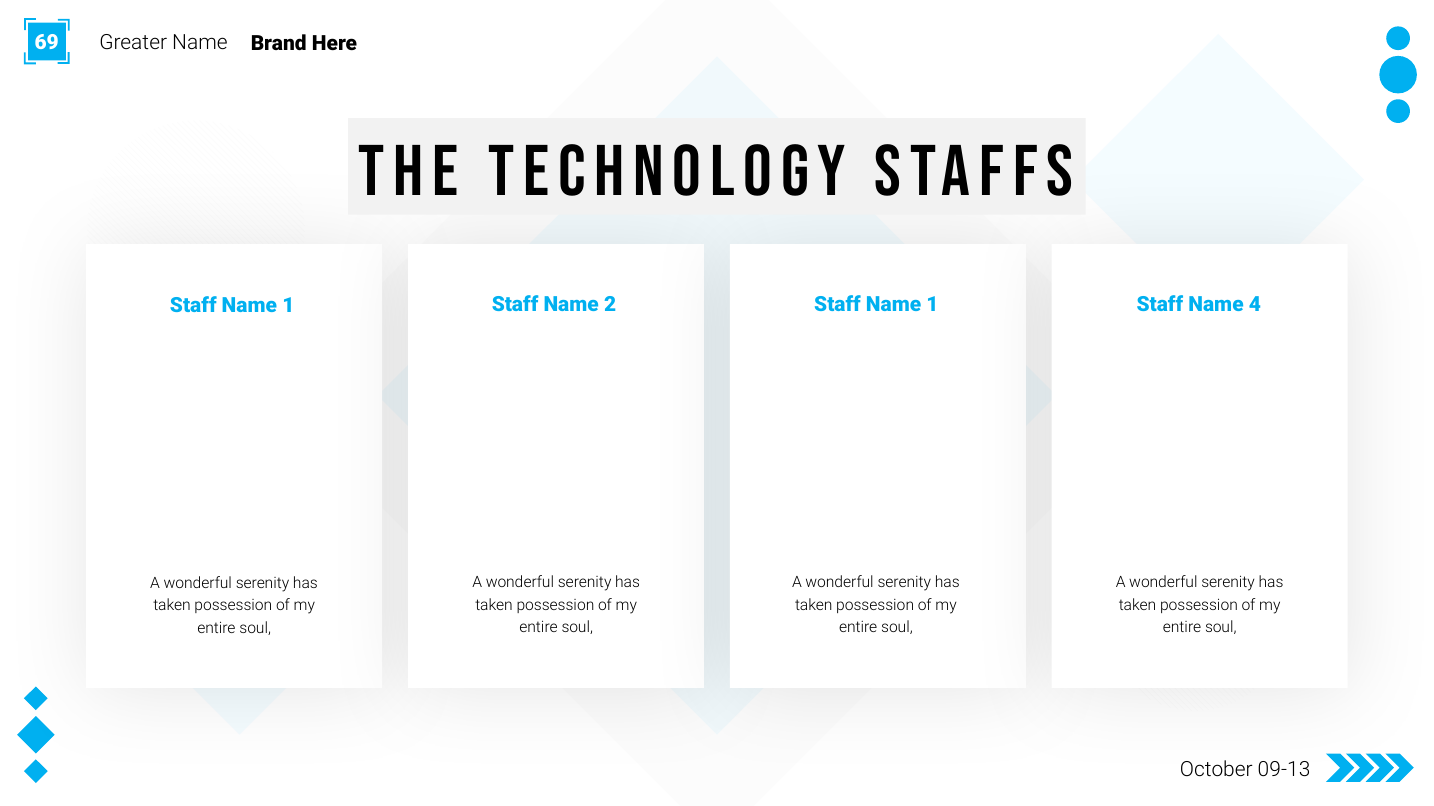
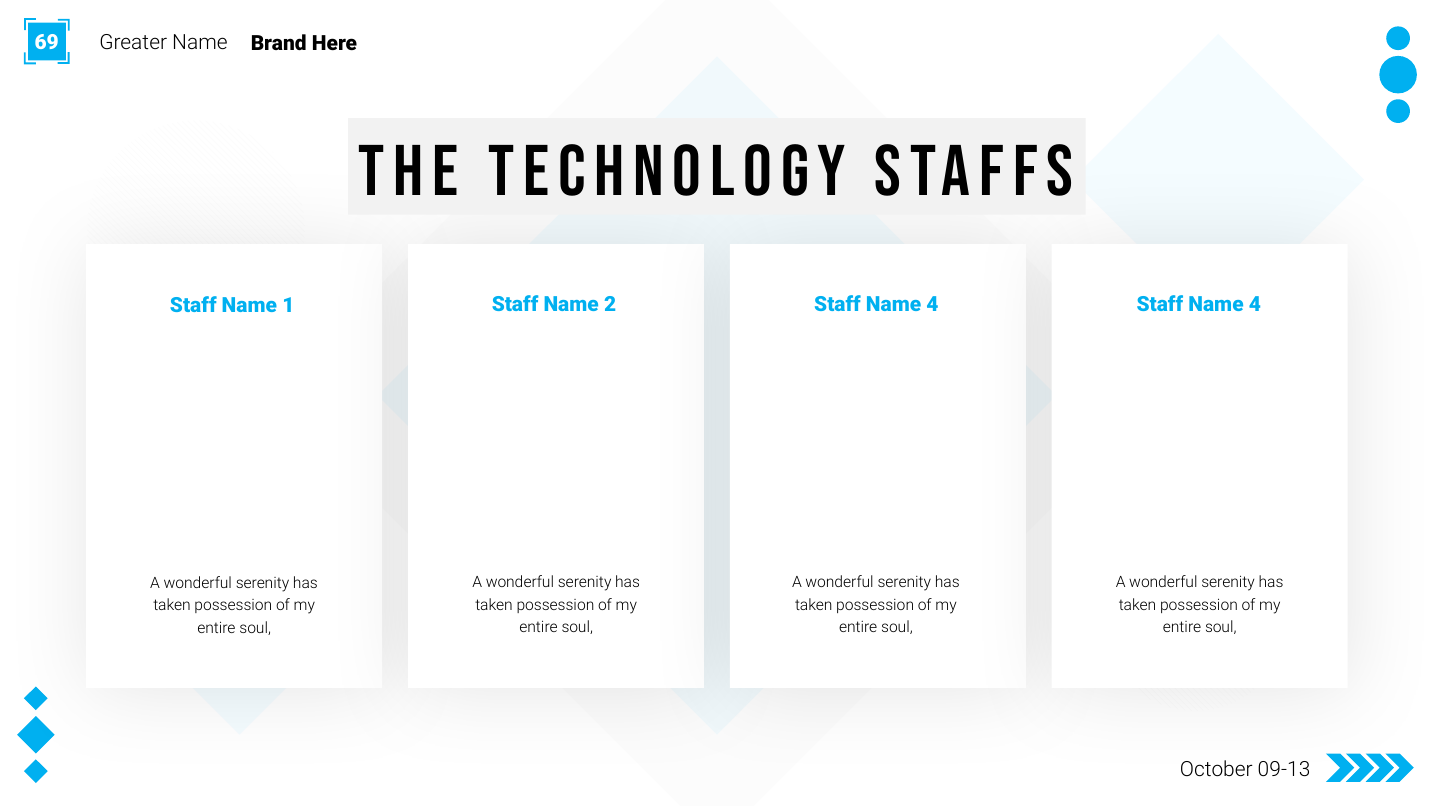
1: 1 -> 4 (933, 305)
